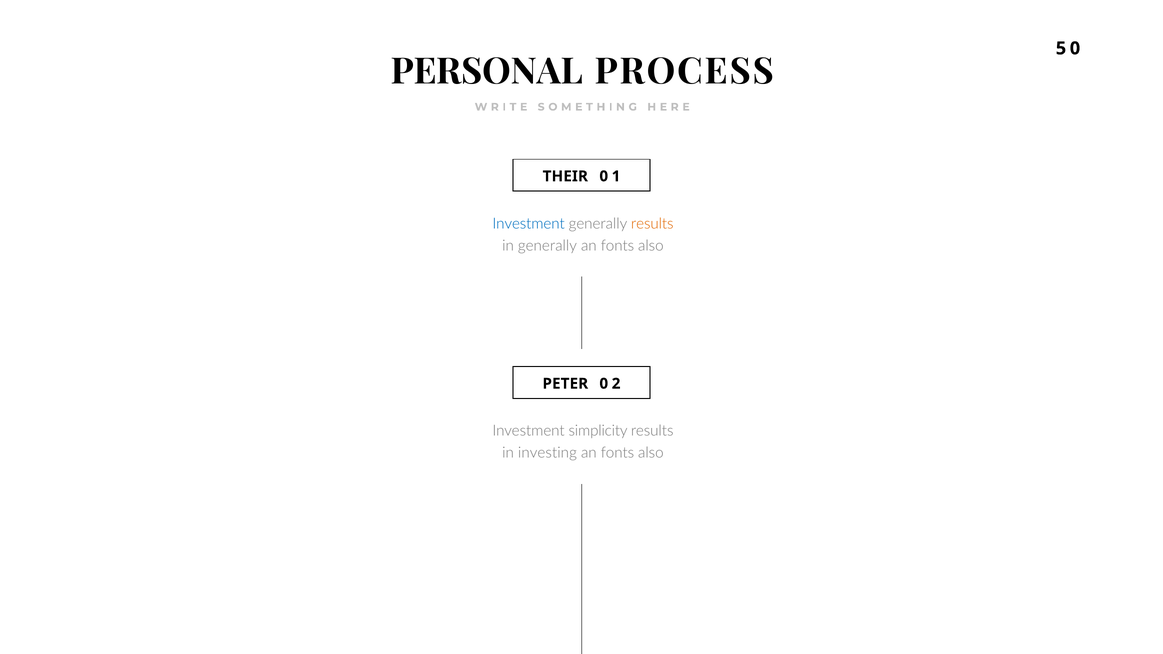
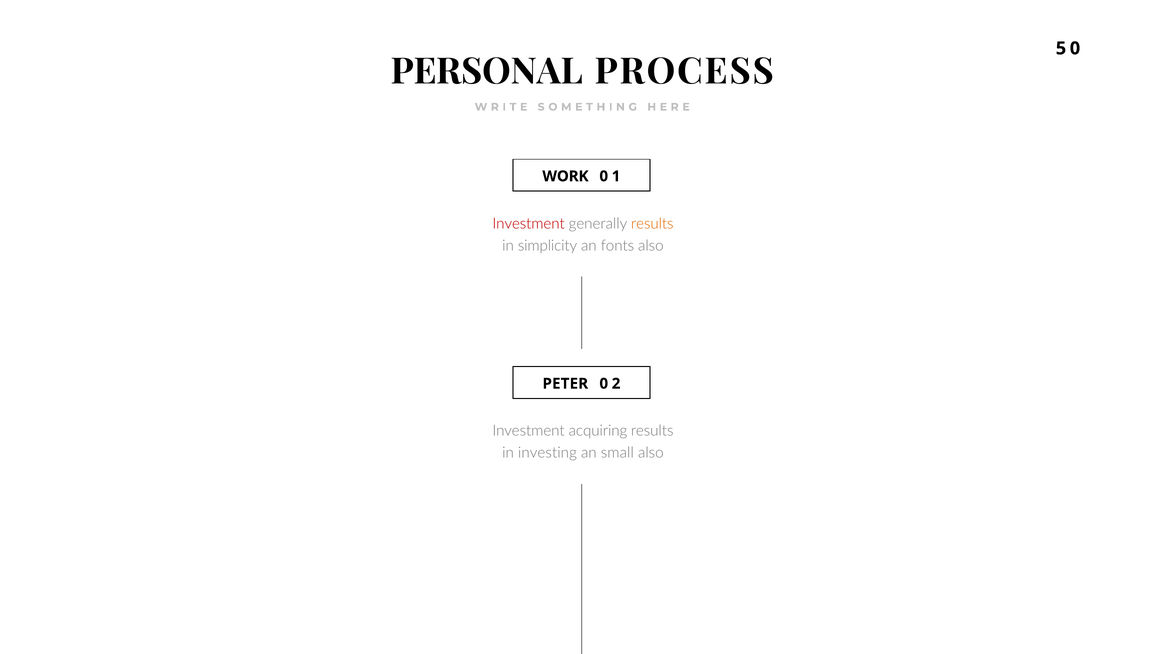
THEIR: THEIR -> WORK (565, 176)
Investment colour: blue -> red (529, 224)
in generally: generally -> simplicity (548, 246)
simplicity: simplicity -> acquiring (598, 431)
fonts: fonts -> small (617, 453)
